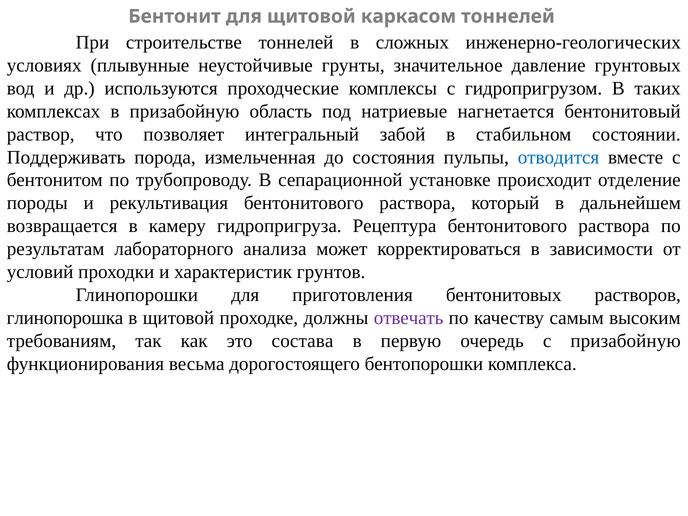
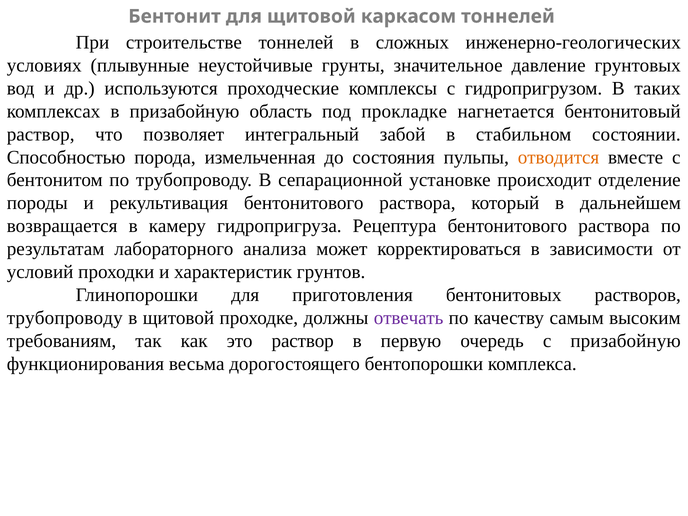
натриевые: натриевые -> прокладке (404, 111)
Поддерживать: Поддерживать -> Способностью (66, 157)
отводится colour: blue -> orange (559, 157)
глинопорошка: глинопорошка -> трубопроводу (65, 318)
это состава: состава -> раствор (303, 341)
